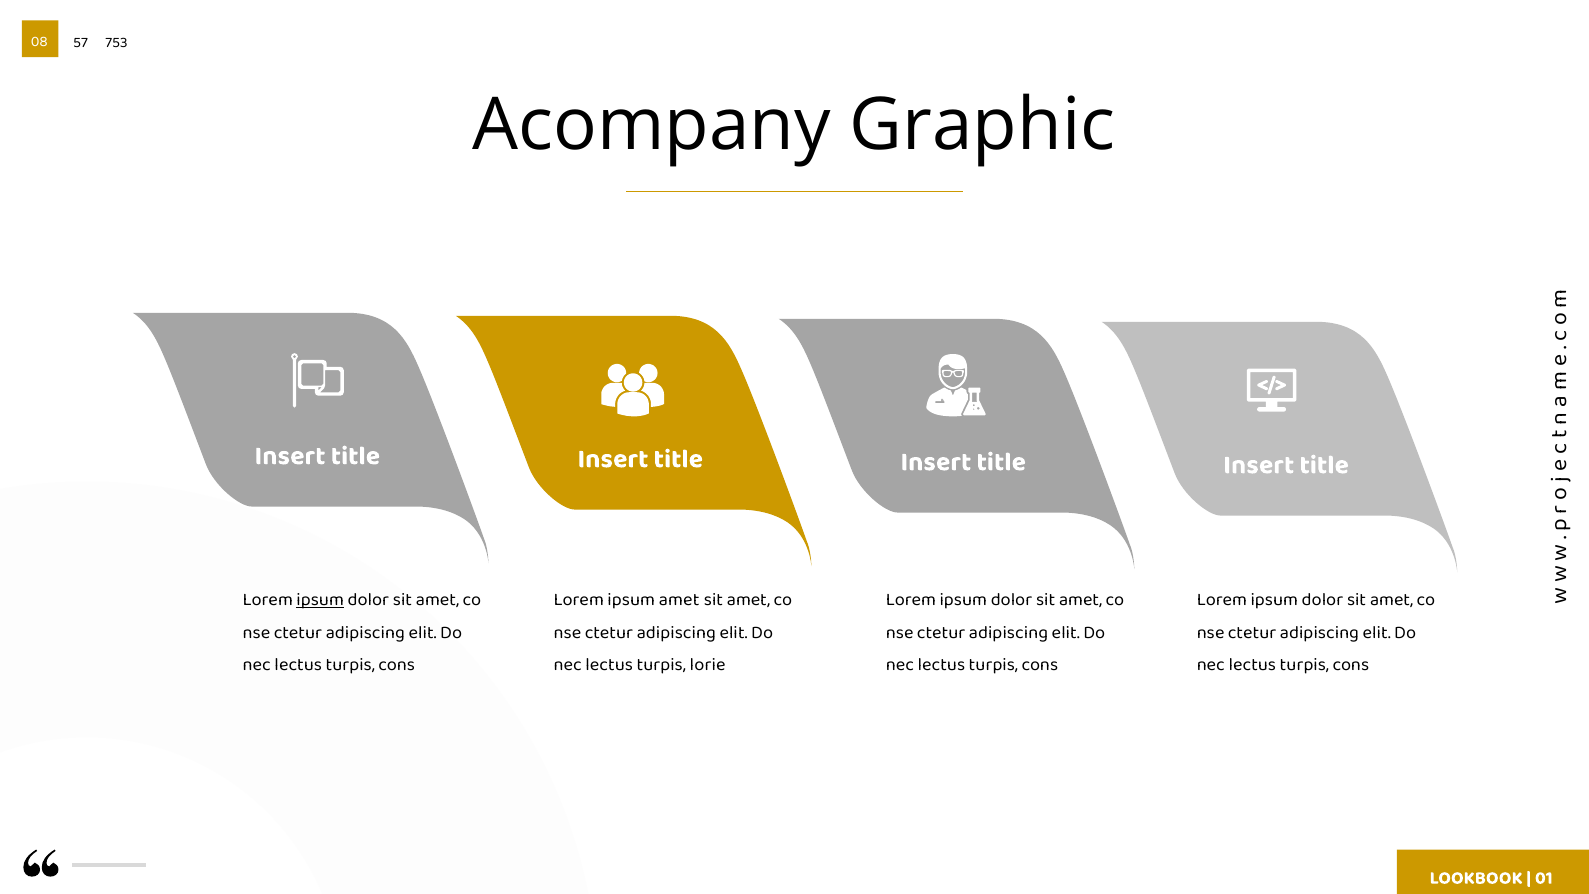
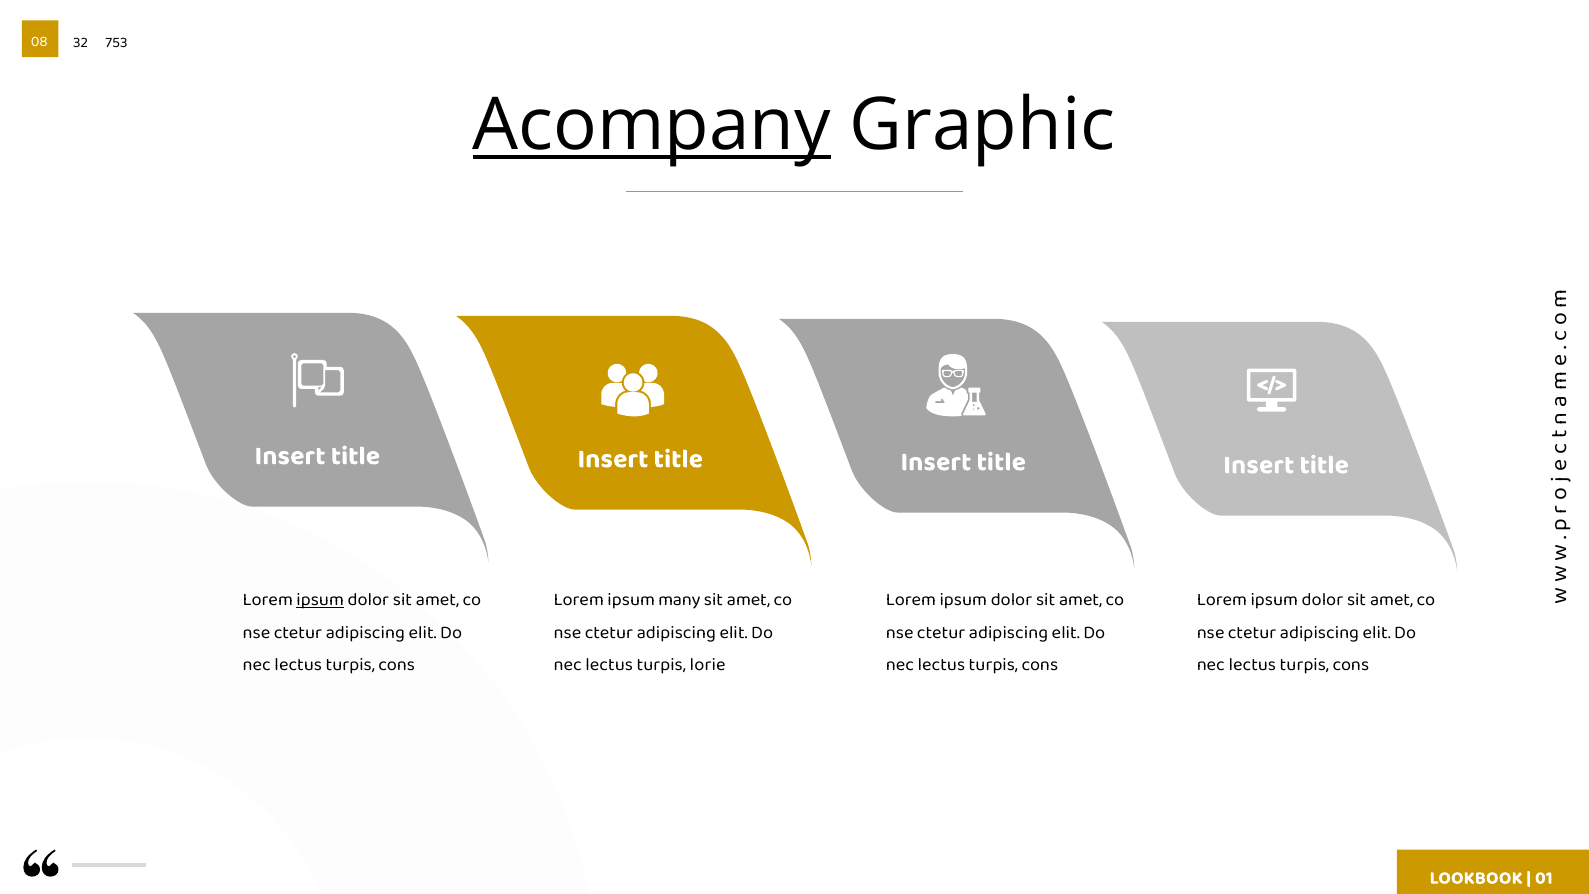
57: 57 -> 32 (81, 42)
Acompany underline: none -> present (652, 126)
ipsum amet: amet -> many (679, 599)
